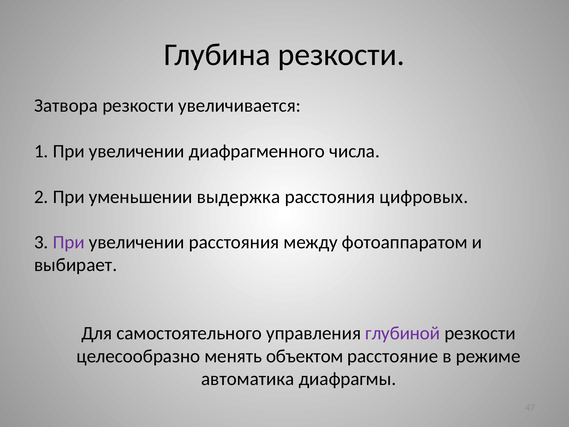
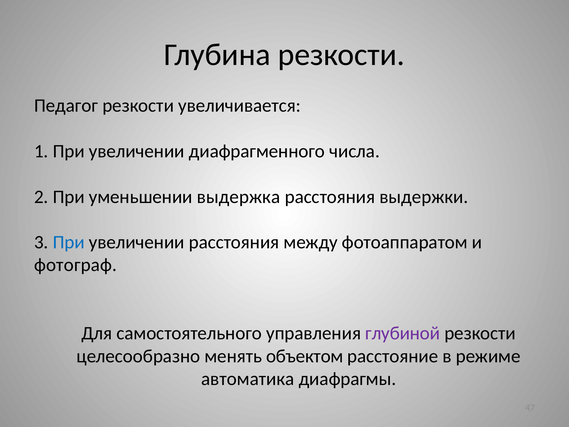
Затвора: Затвора -> Педагог (66, 106)
цифровых: цифровых -> выдержки (424, 197)
При colour: purple -> blue (69, 242)
выбирает: выбирает -> фотограф (76, 265)
